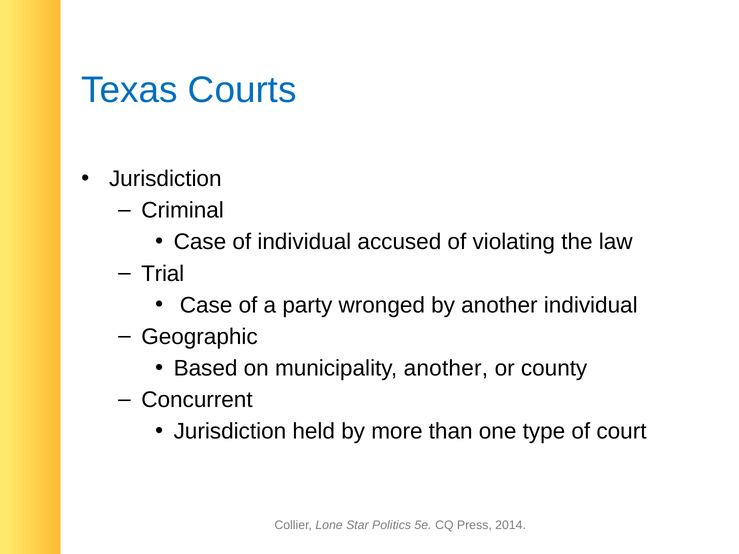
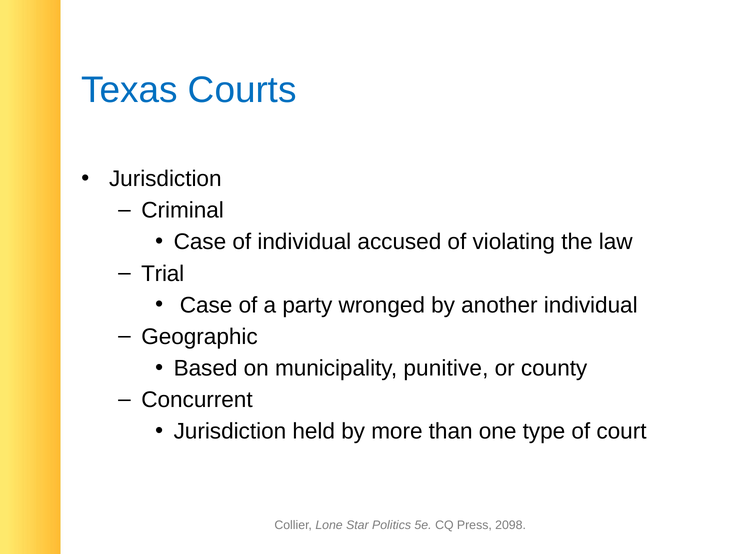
municipality another: another -> punitive (446, 369)
2014: 2014 -> 2098 (511, 525)
